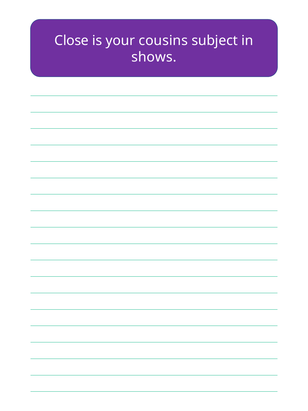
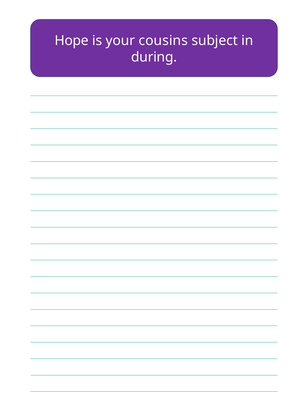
Close: Close -> Hope (72, 41)
shows: shows -> during (154, 57)
